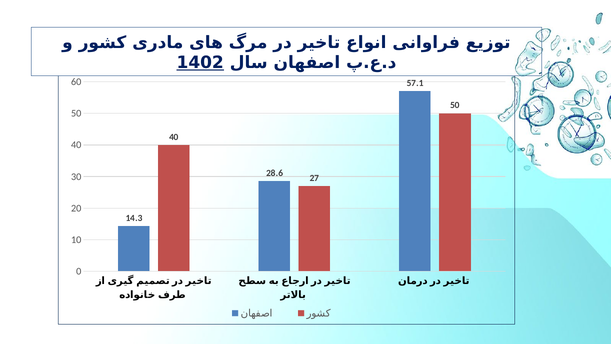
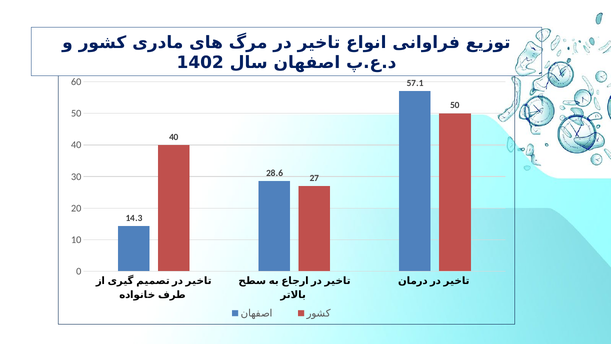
1402 underline: present -> none (200, 63)
